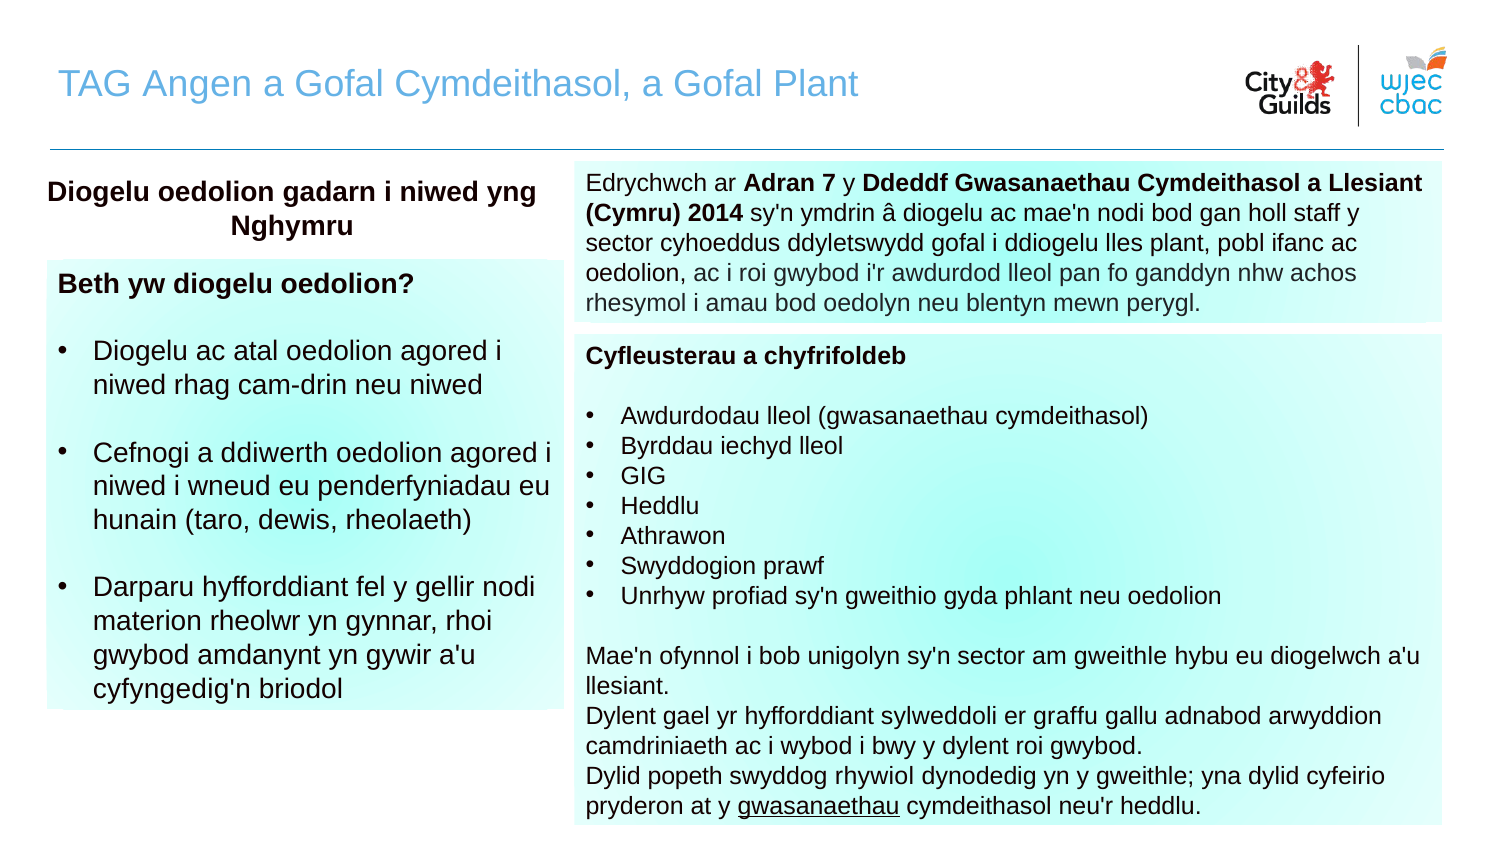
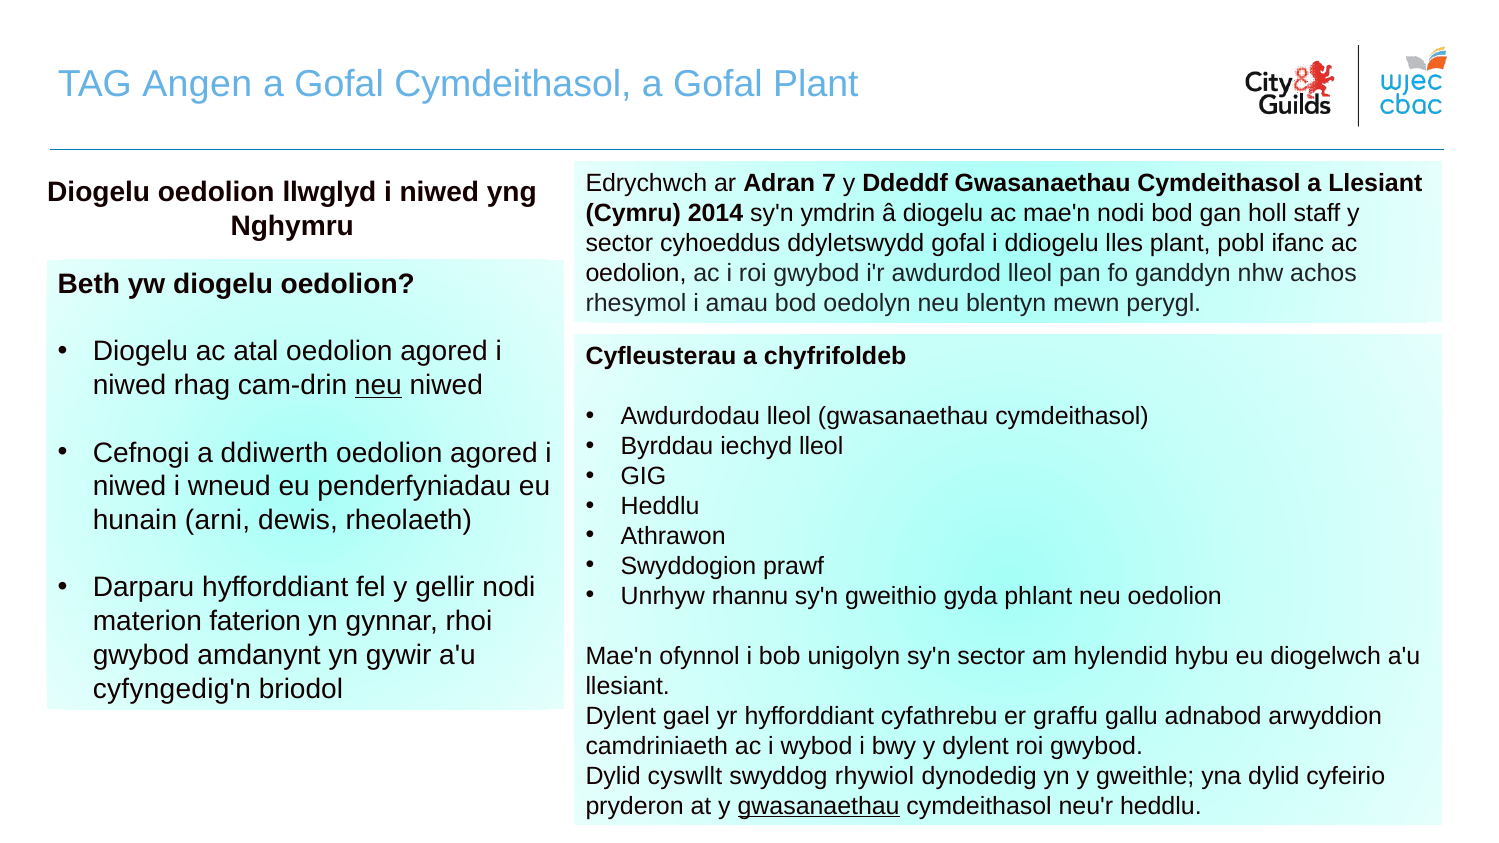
gadarn: gadarn -> llwglyd (329, 192)
neu underline: none -> present (378, 385)
taro: taro -> arni (218, 520)
profiad: profiad -> rhannu (750, 596)
rheolwr: rheolwr -> faterion (255, 621)
am gweithle: gweithle -> hylendid (1121, 656)
sylweddoli: sylweddoli -> cyfathrebu (939, 716)
popeth: popeth -> cyswllt (685, 776)
